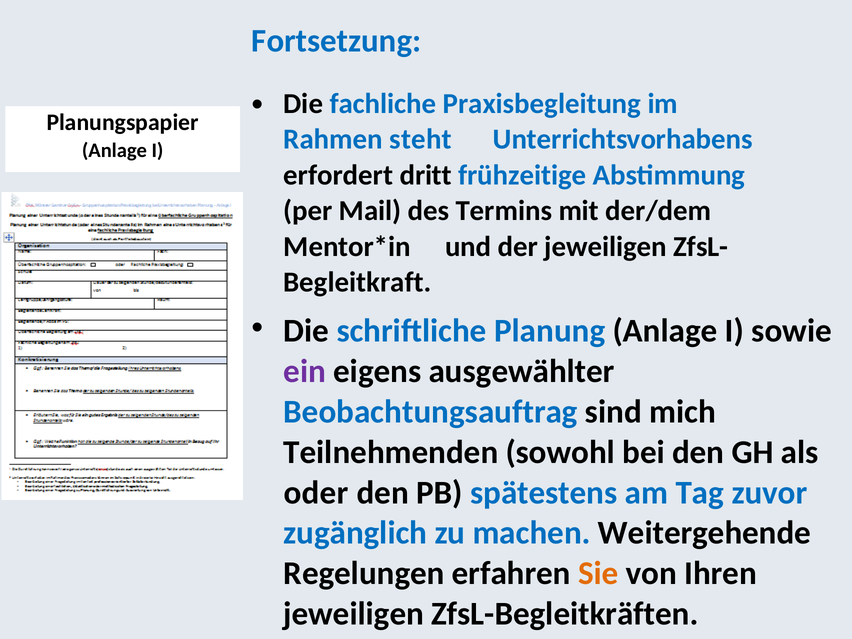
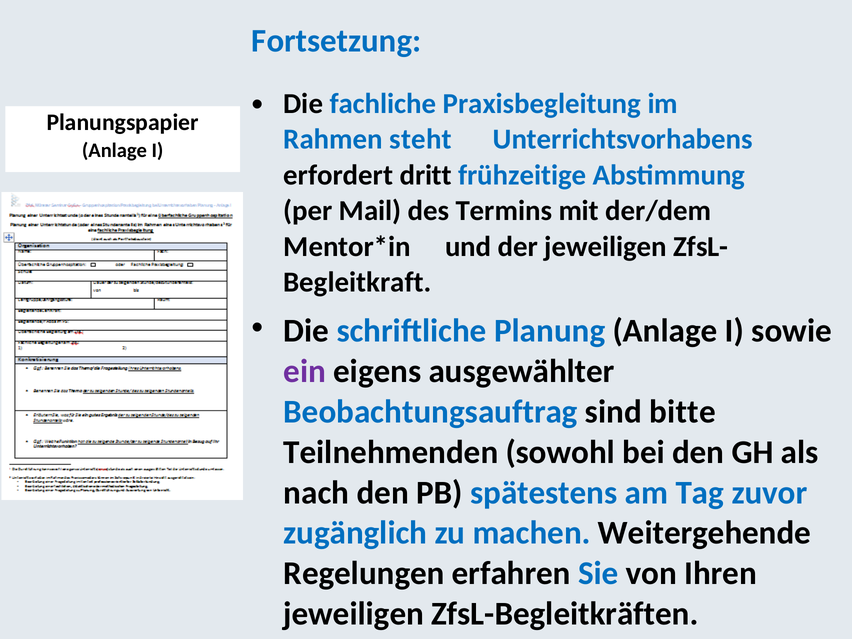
mich: mich -> bitte (683, 412)
oder: oder -> nach (316, 493)
Sie colour: orange -> blue (598, 573)
